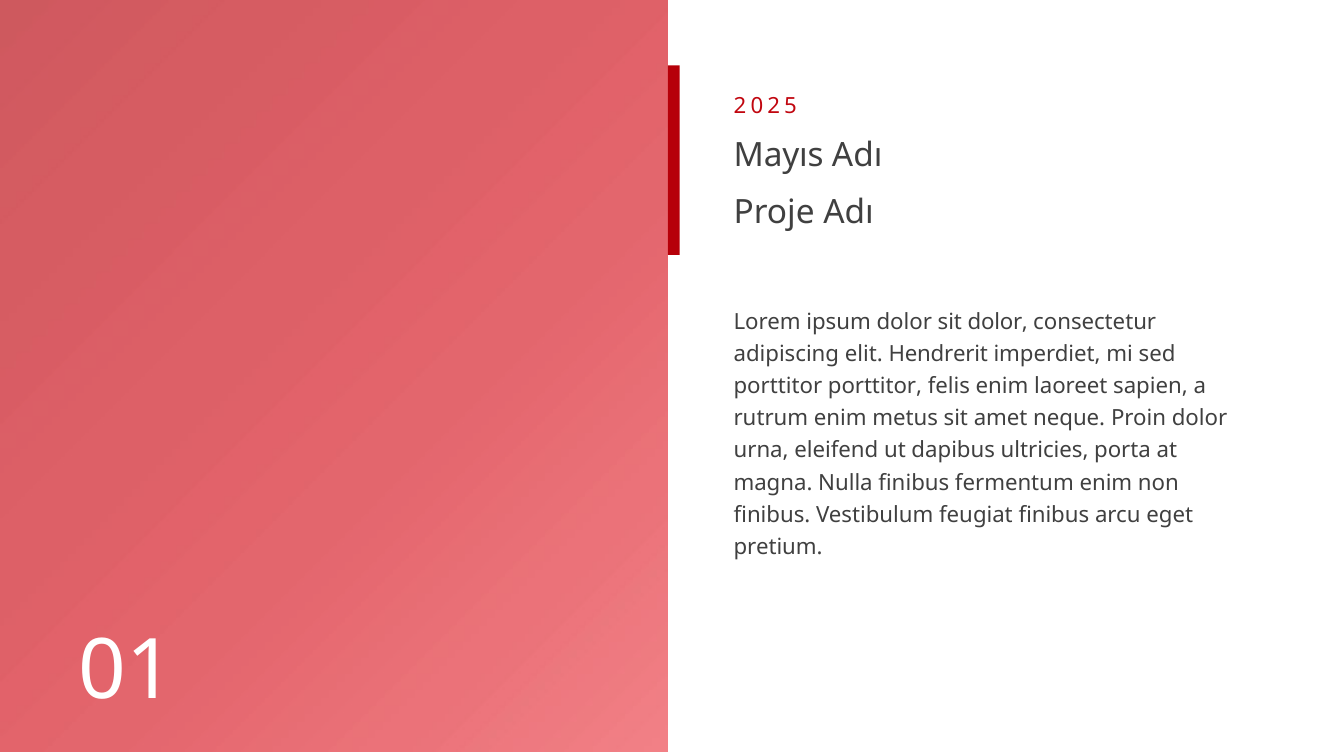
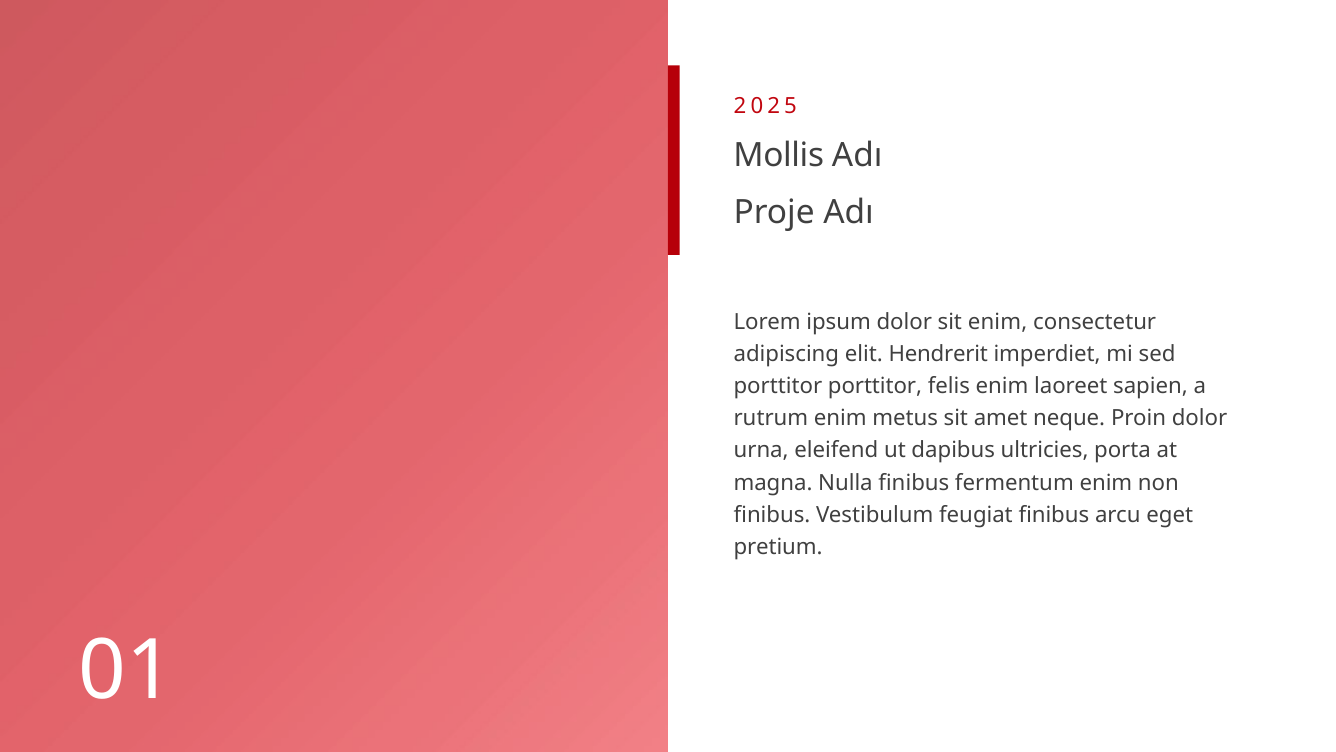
Mayıs: Mayıs -> Mollis (779, 156)
sit dolor: dolor -> enim (998, 322)
